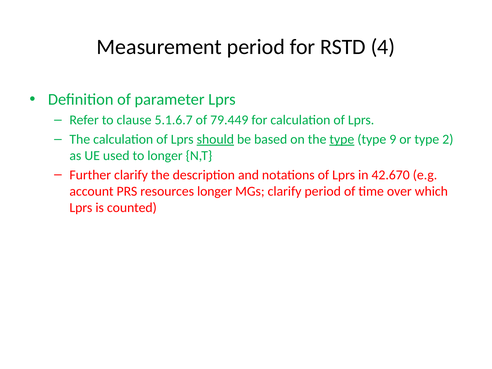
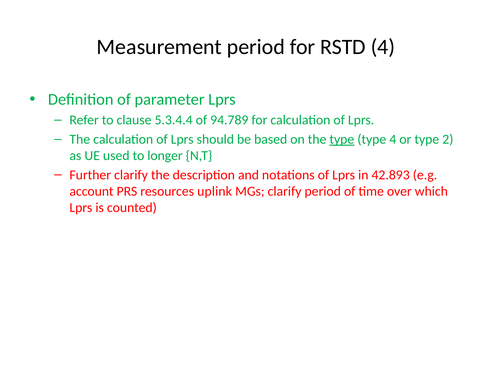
5.1.6.7: 5.1.6.7 -> 5.3.4.4 (174, 120)
79.449: 79.449 -> 94.789 (229, 120)
should underline: present -> none (215, 139)
type 9: 9 -> 4 (393, 139)
42.670: 42.670 -> 42.893 (391, 175)
resources longer: longer -> uplink (215, 191)
